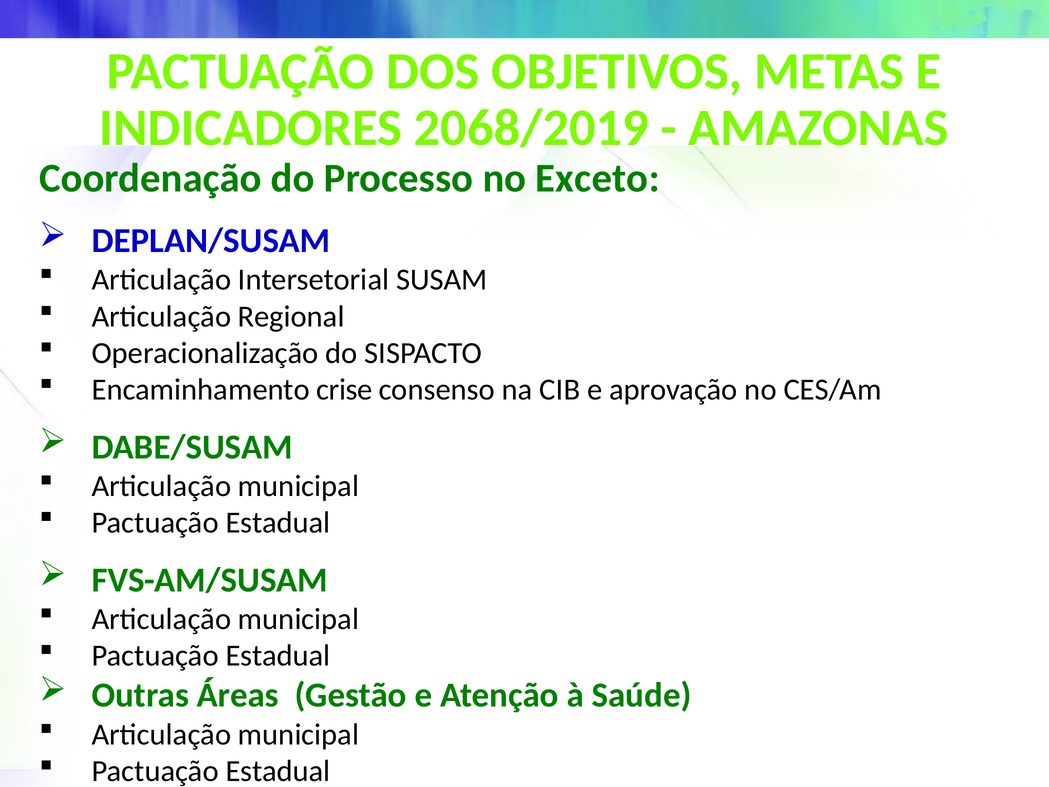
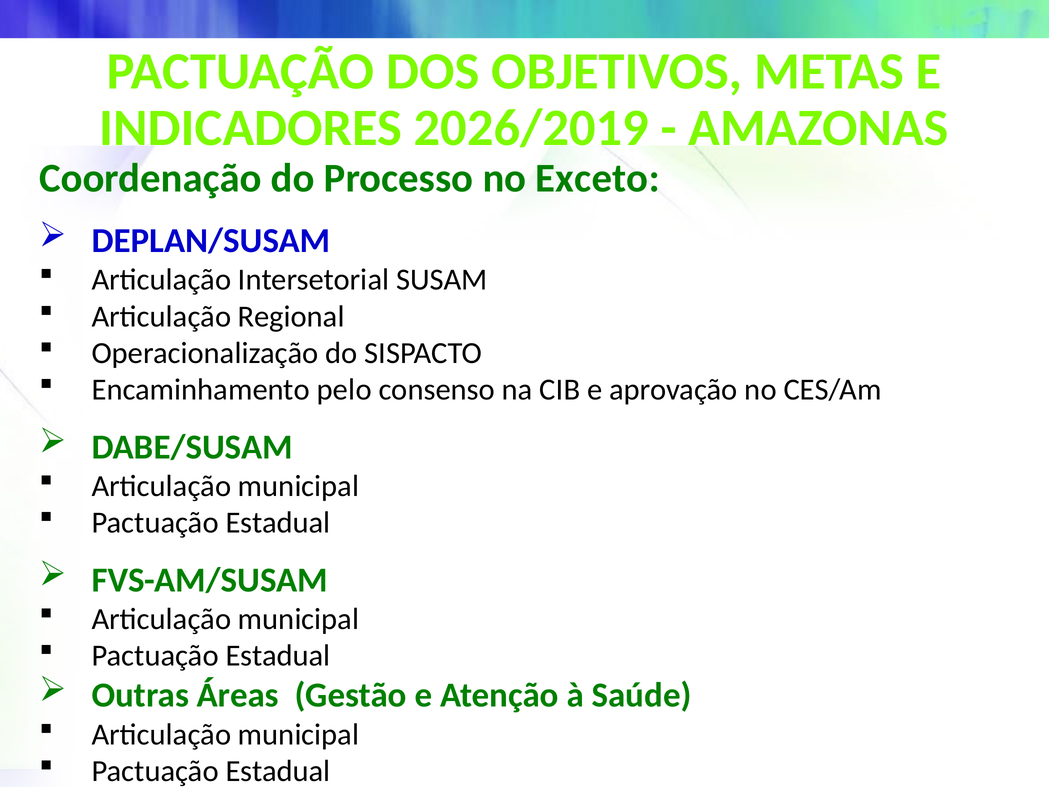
2068/2019: 2068/2019 -> 2026/2019 (531, 128)
crise: crise -> pelo (344, 390)
